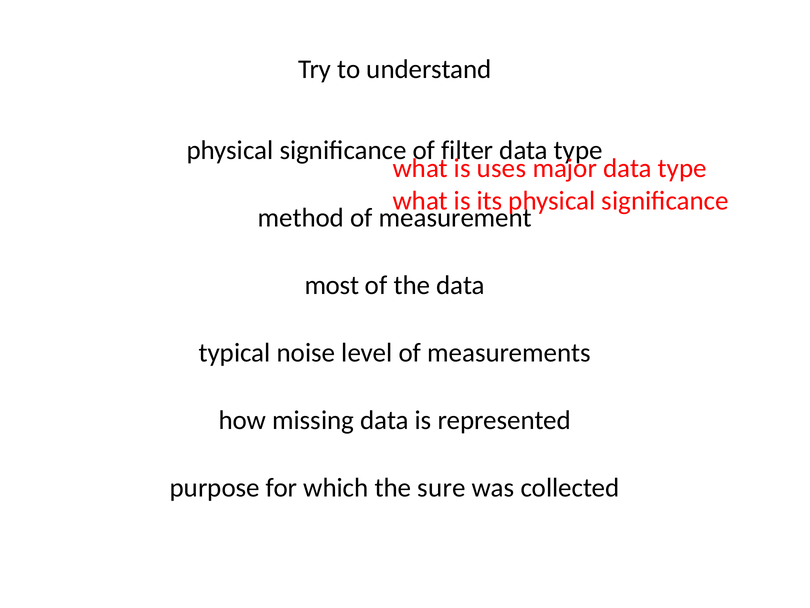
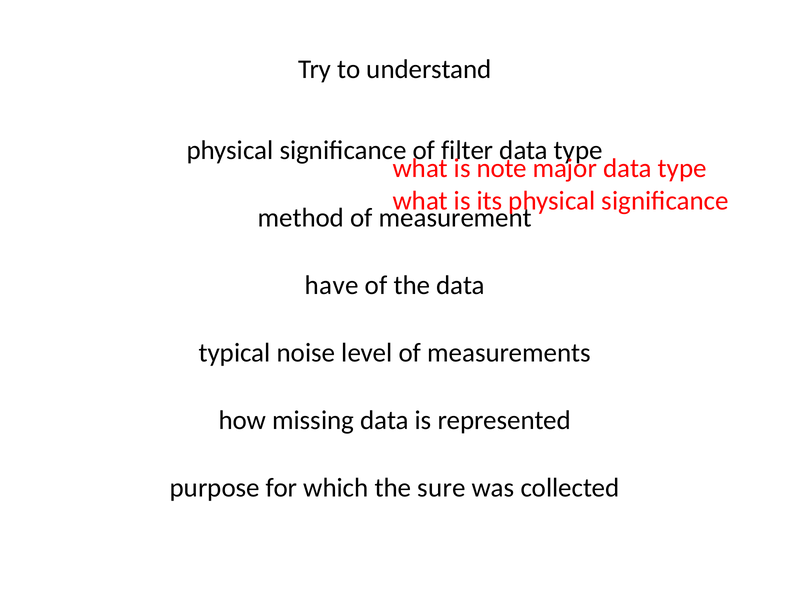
uses: uses -> note (502, 168)
most: most -> have (332, 285)
